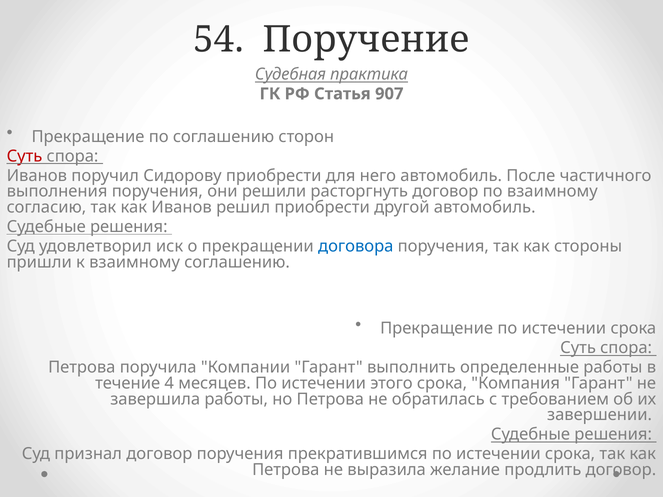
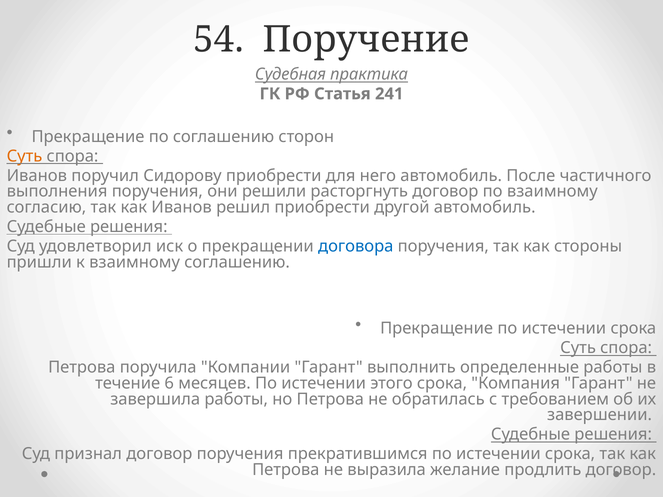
907: 907 -> 241 (389, 94)
Суть colour: red -> orange (25, 156)
4: 4 -> 6 (169, 383)
